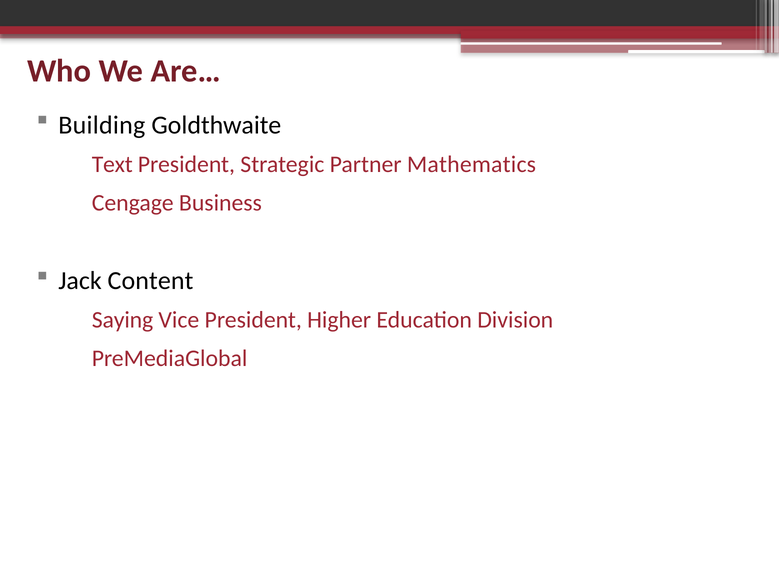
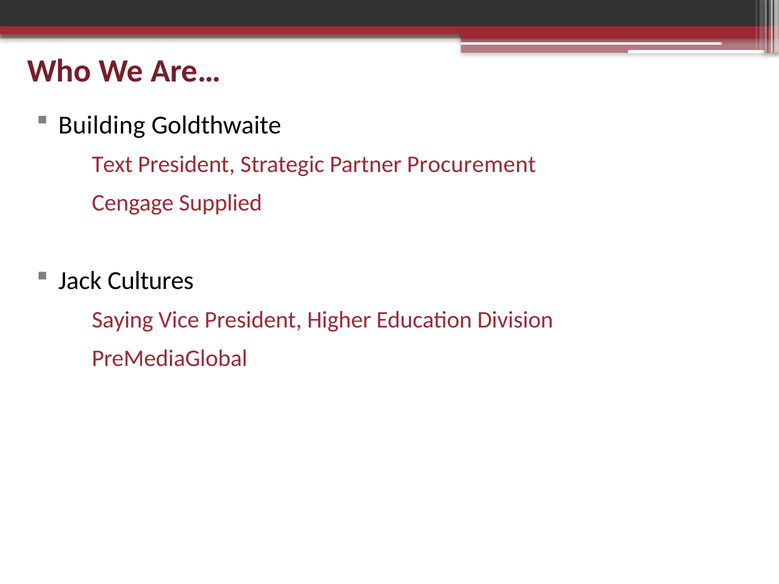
Mathematics: Mathematics -> Procurement (472, 165)
Business: Business -> Supplied (220, 203)
Content: Content -> Cultures (151, 281)
